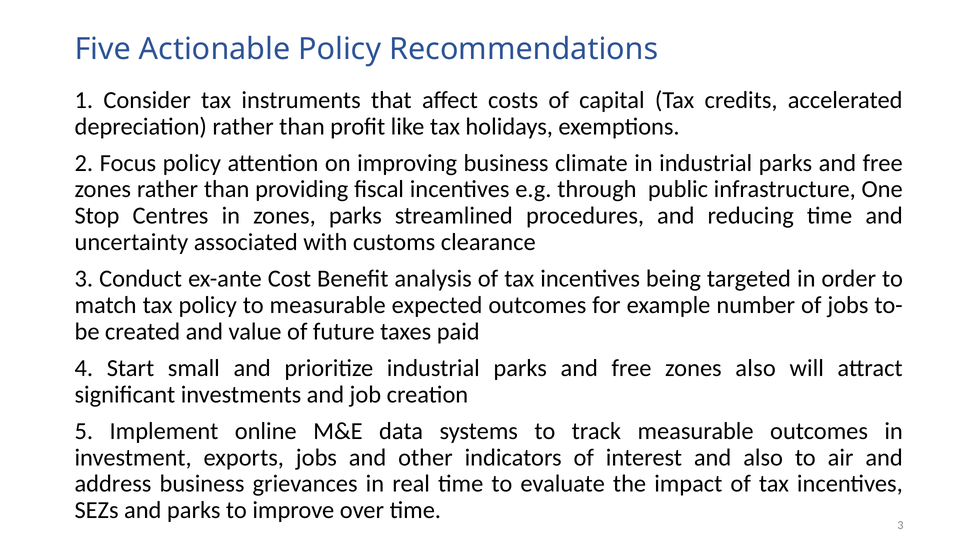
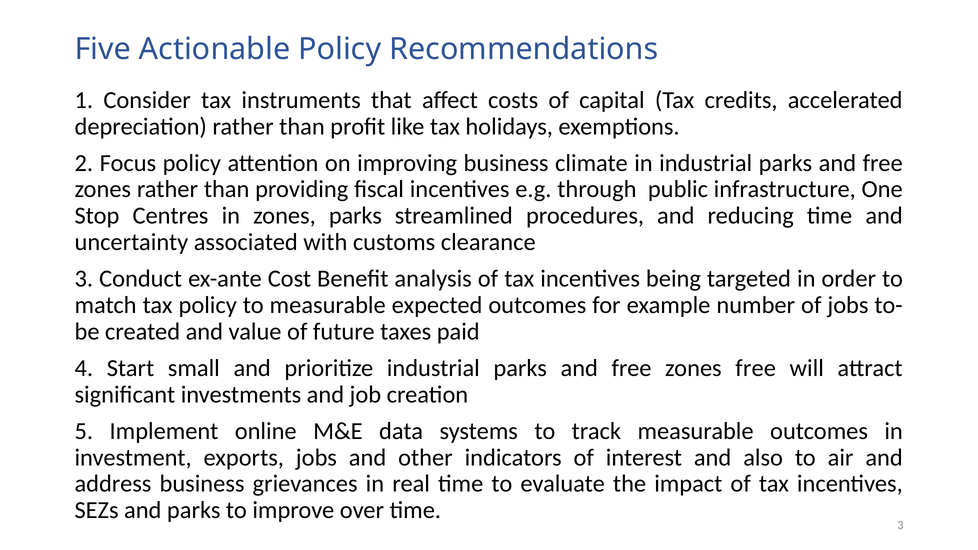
zones also: also -> free (756, 368)
